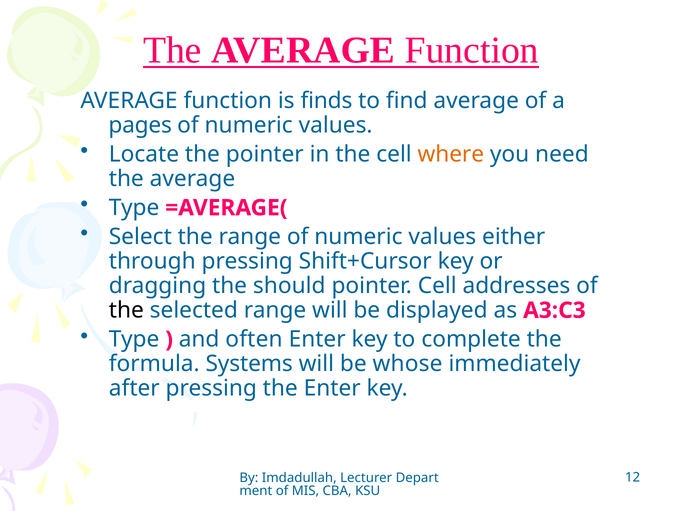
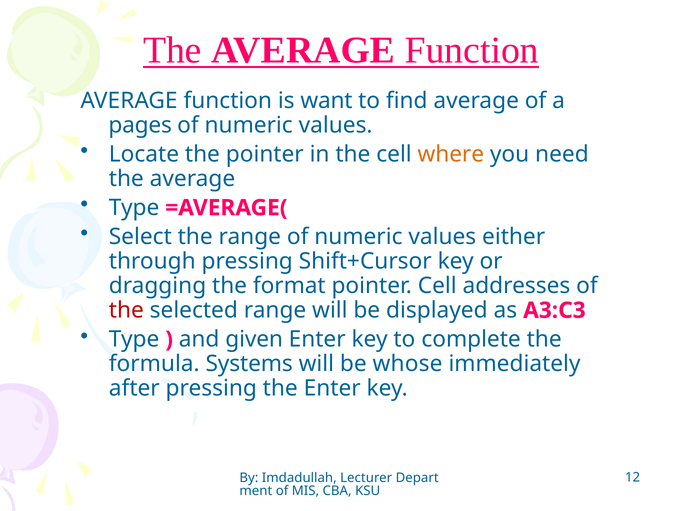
finds: finds -> want (326, 101)
should: should -> format (289, 286)
the colour: black -> red (126, 310)
often: often -> given (254, 339)
